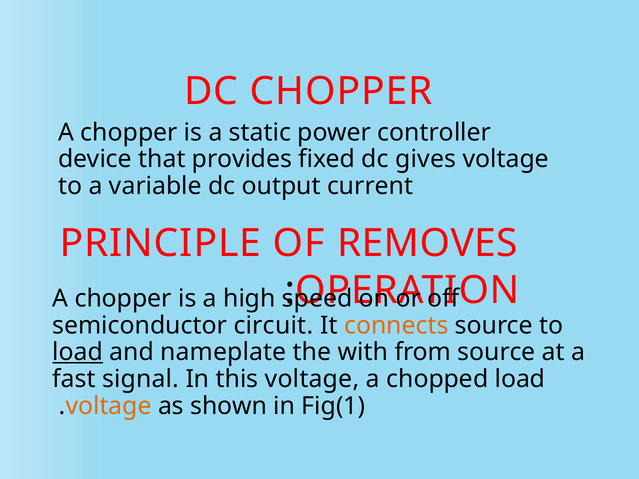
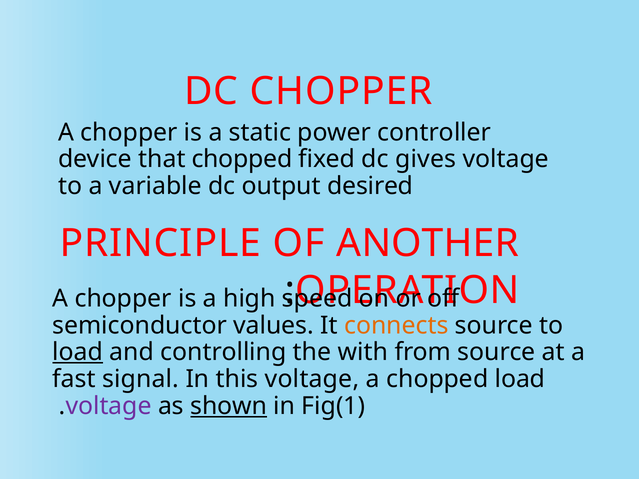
that provides: provides -> chopped (242, 159)
current: current -> desired (370, 186)
REMOVES: REMOVES -> ANOTHER (428, 244)
circuit: circuit -> values (274, 326)
nameplate: nameplate -> controlling (223, 352)
voltage colour: orange -> purple (109, 406)
shown underline: none -> present (229, 406)
